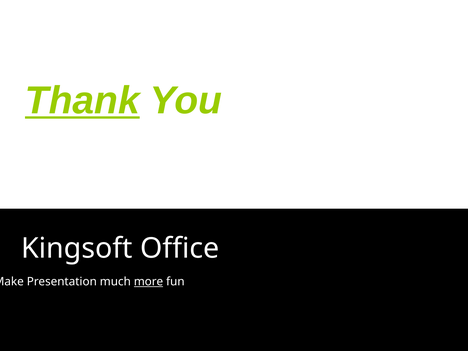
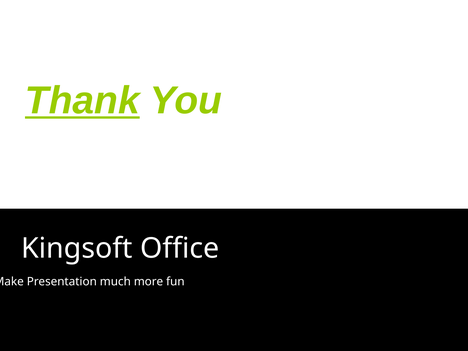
more underline: present -> none (148, 281)
